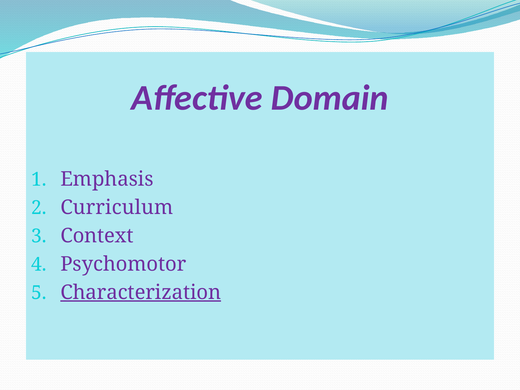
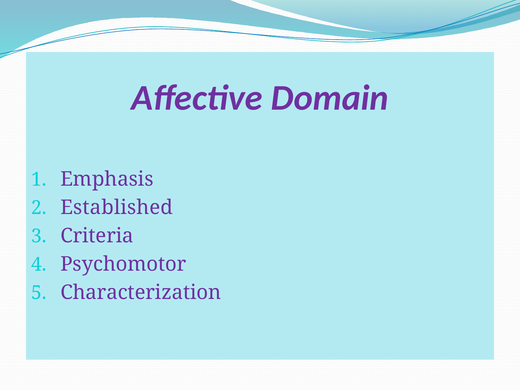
Curriculum: Curriculum -> Established (117, 207)
Context: Context -> Criteria (97, 236)
Characterization underline: present -> none (141, 292)
